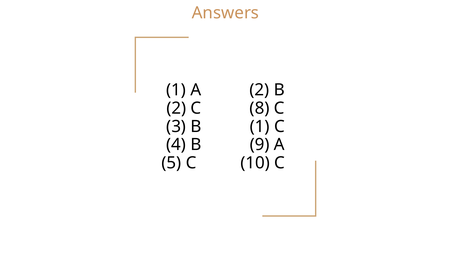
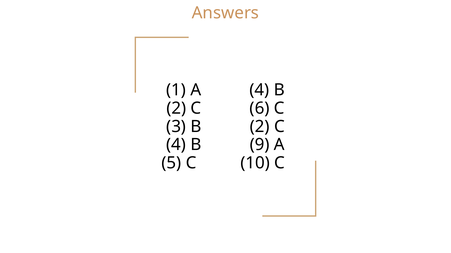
A 2: 2 -> 4 (259, 90)
8: 8 -> 6 (260, 109)
3 B 1: 1 -> 2 (260, 127)
